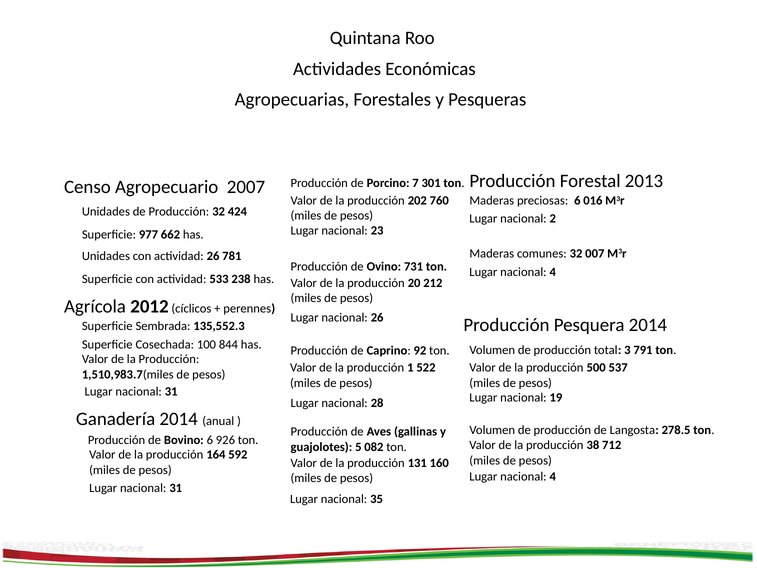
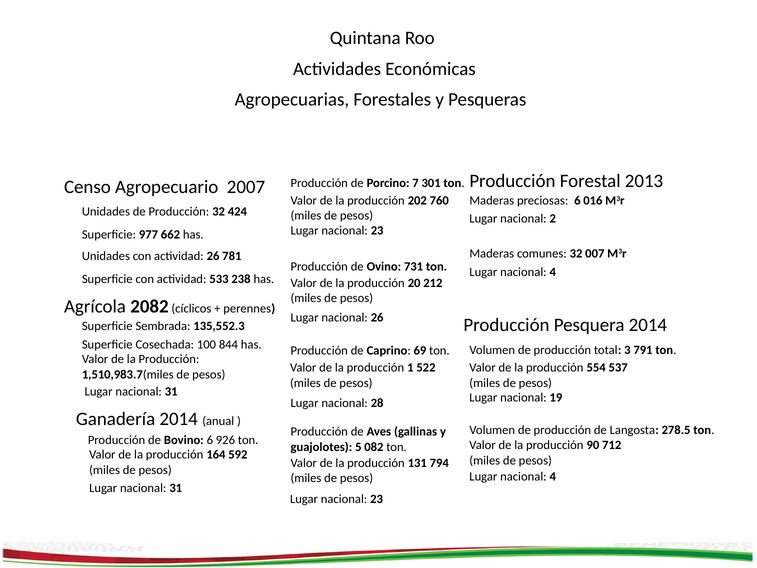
2012: 2012 -> 2082 (149, 306)
92: 92 -> 69 (420, 350)
500: 500 -> 554 (596, 368)
38: 38 -> 90 (593, 445)
160: 160 -> 794 (439, 463)
35: 35 -> 23 (377, 499)
